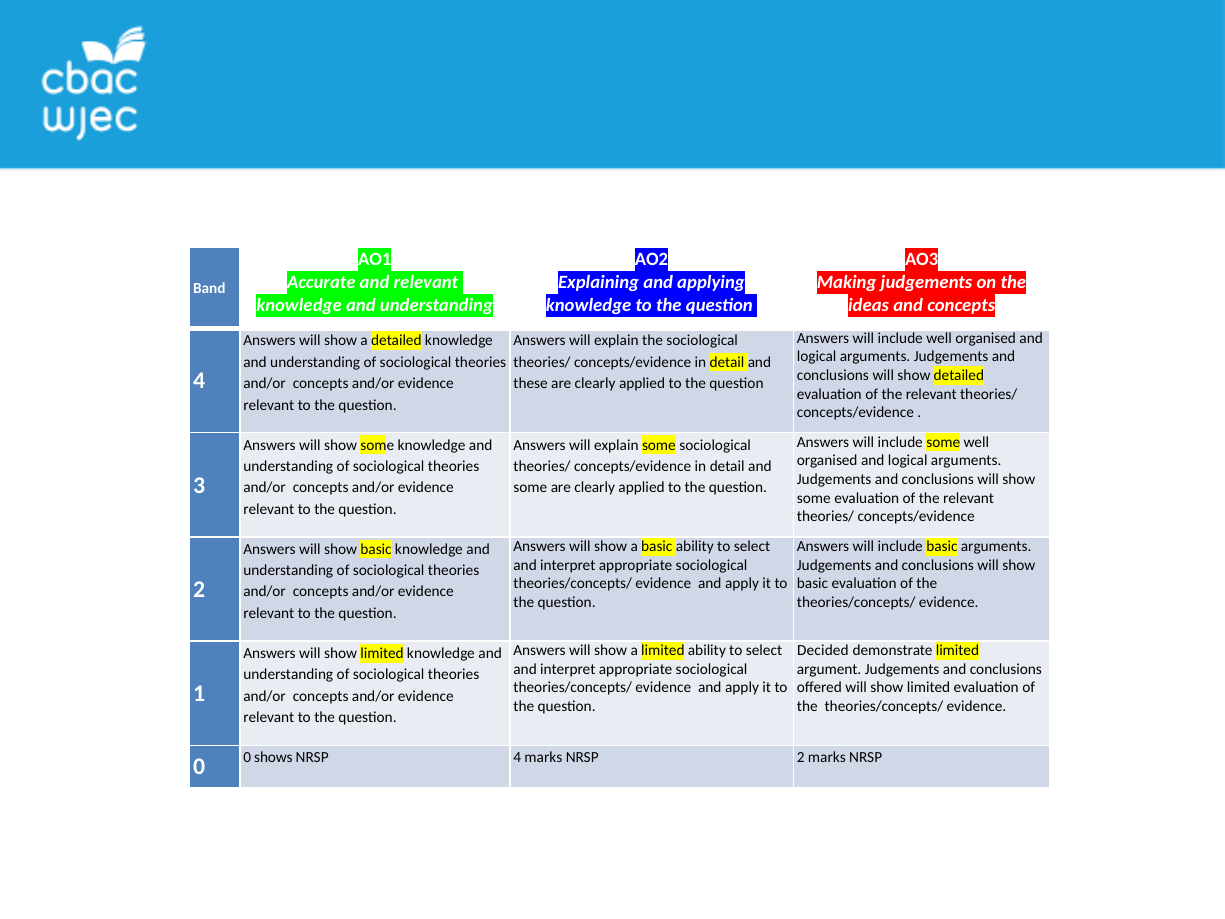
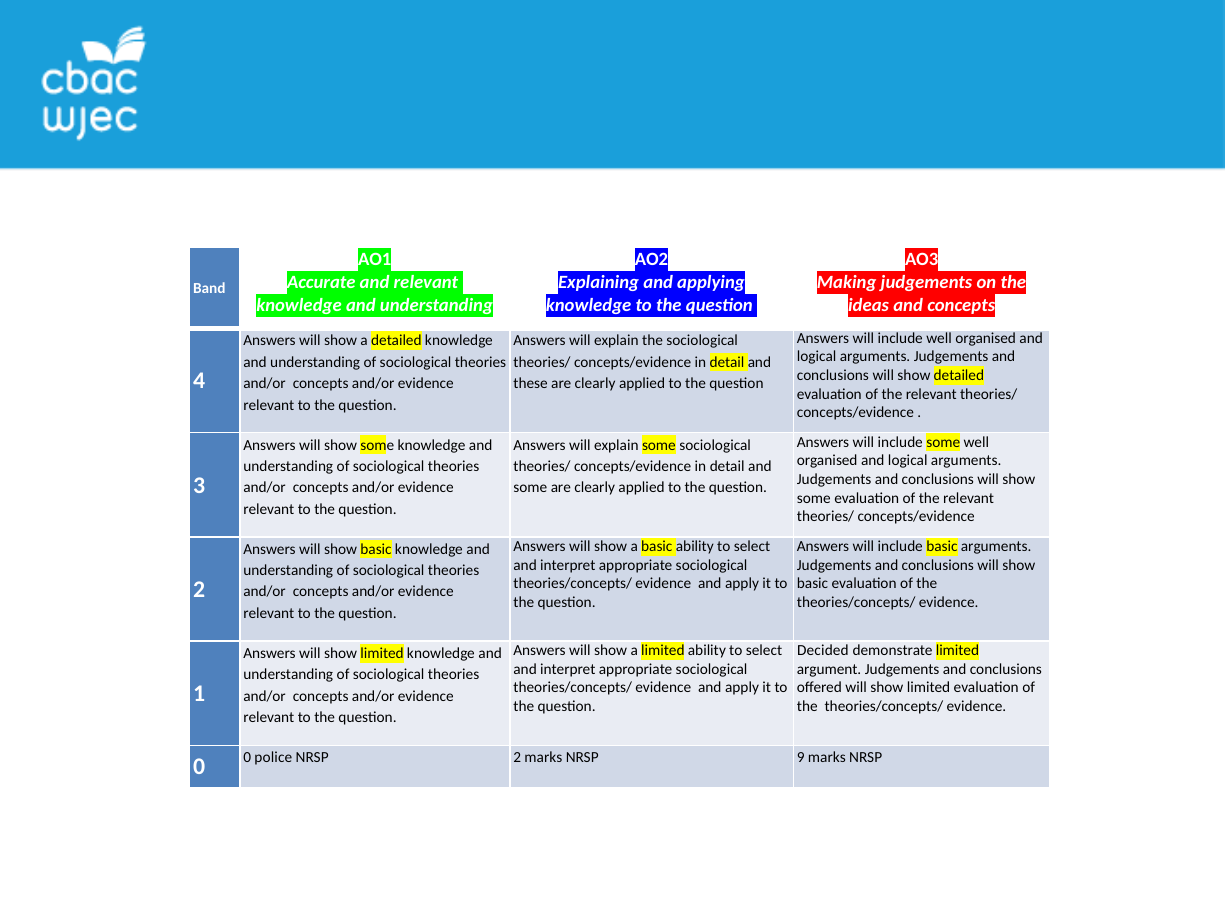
shows: shows -> police (273, 757)
NRSP 4: 4 -> 2 (517, 757)
NRSP 2: 2 -> 9 (801, 757)
